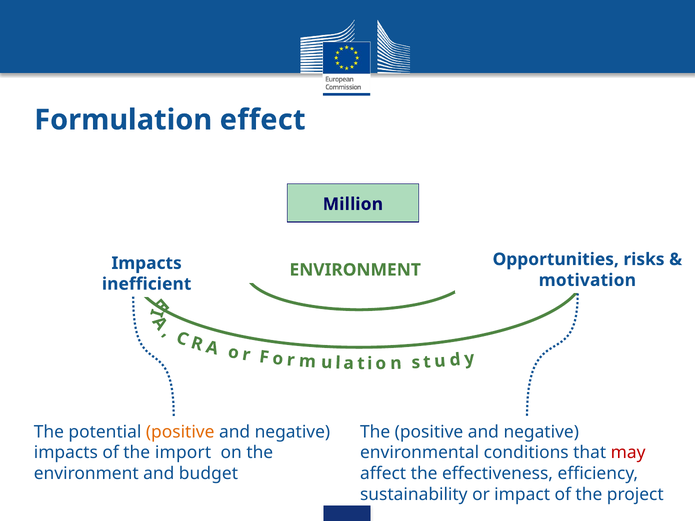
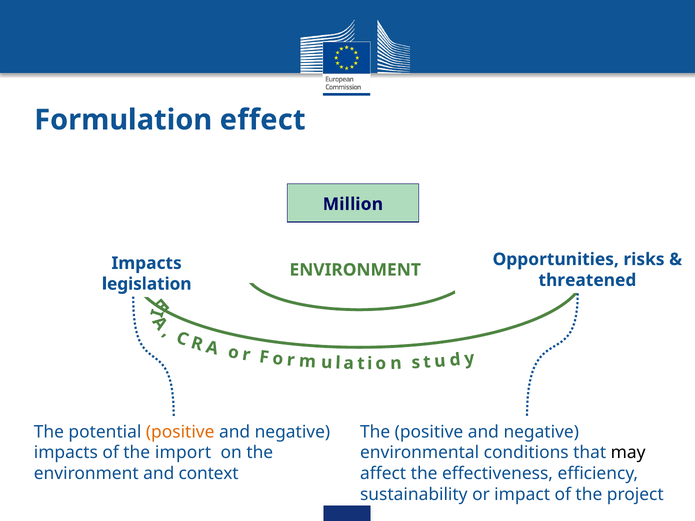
motivation: motivation -> threatened (587, 280)
inefficient: inefficient -> legislation (147, 284)
may colour: red -> black (628, 453)
budget: budget -> context (209, 474)
